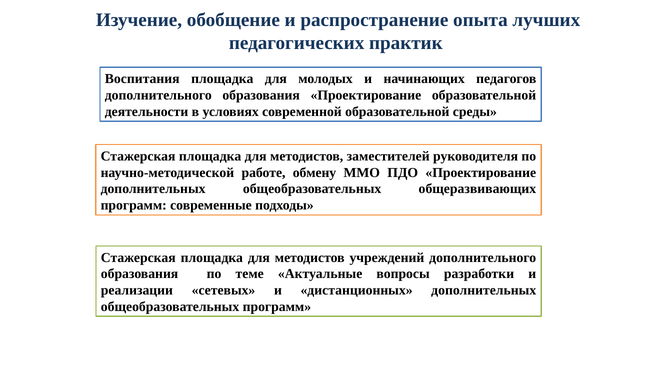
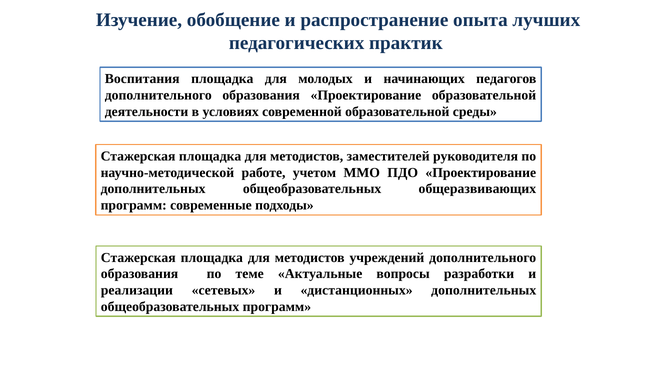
обмену: обмену -> учетом (314, 172)
